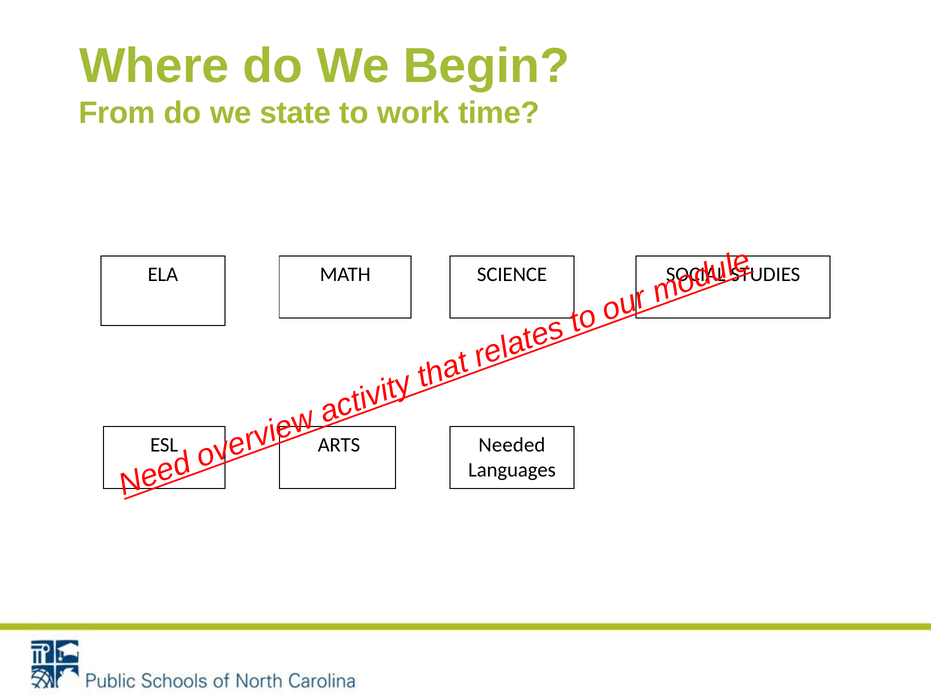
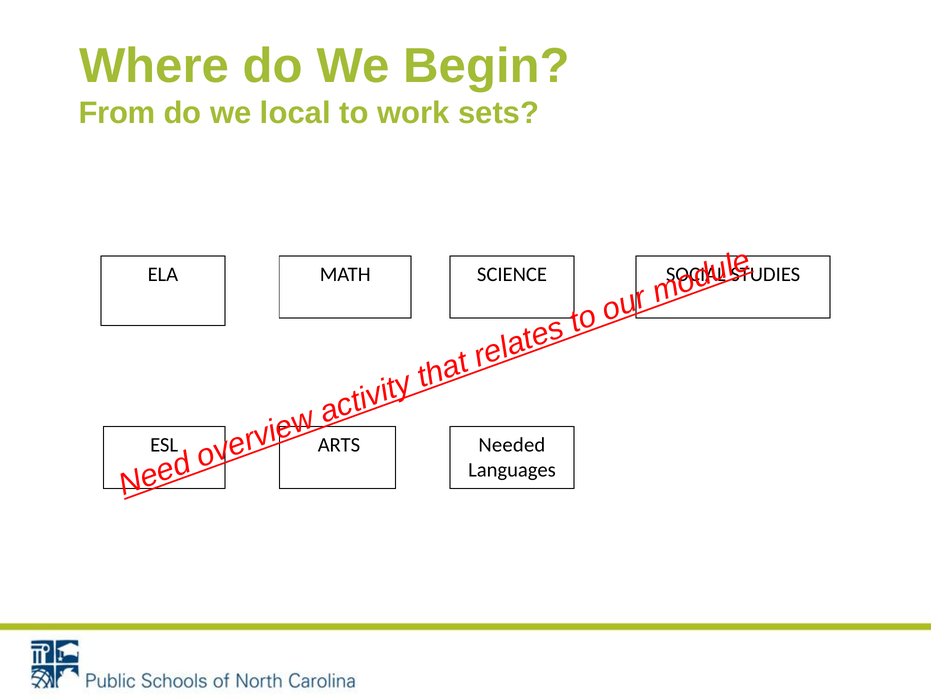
state: state -> local (295, 113)
time: time -> sets (499, 113)
